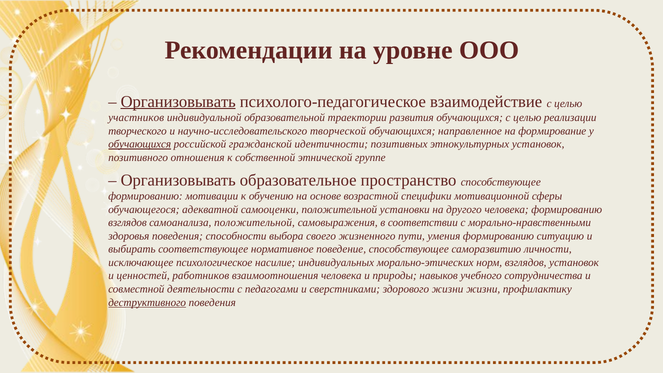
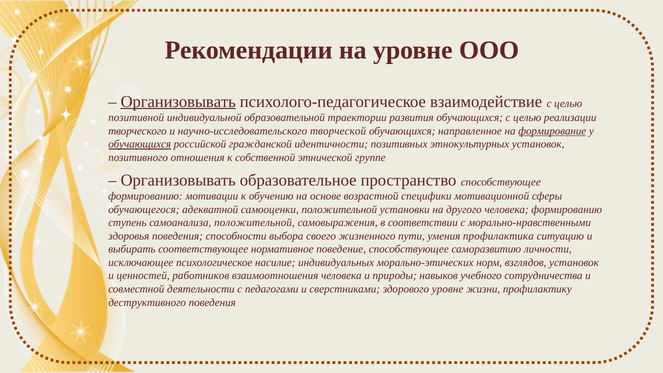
участников: участников -> позитивной (136, 118)
формирование underline: none -> present (552, 131)
взглядов: взглядов -> ступень (127, 223)
умения формированию: формированию -> профилактика (498, 236)
здорового жизни: жизни -> уровне (448, 289)
деструктивного underline: present -> none (147, 302)
